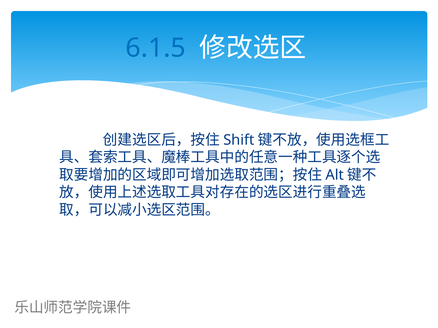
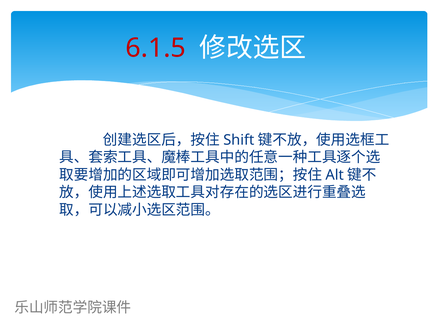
6.1.5 colour: blue -> red (156, 48)
